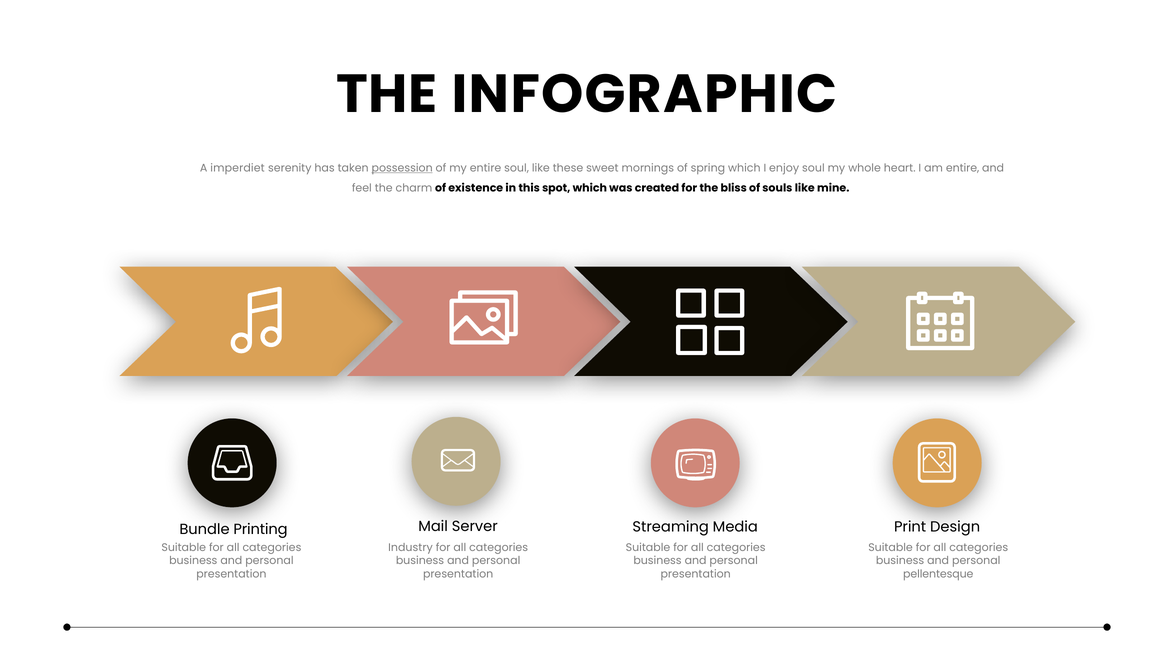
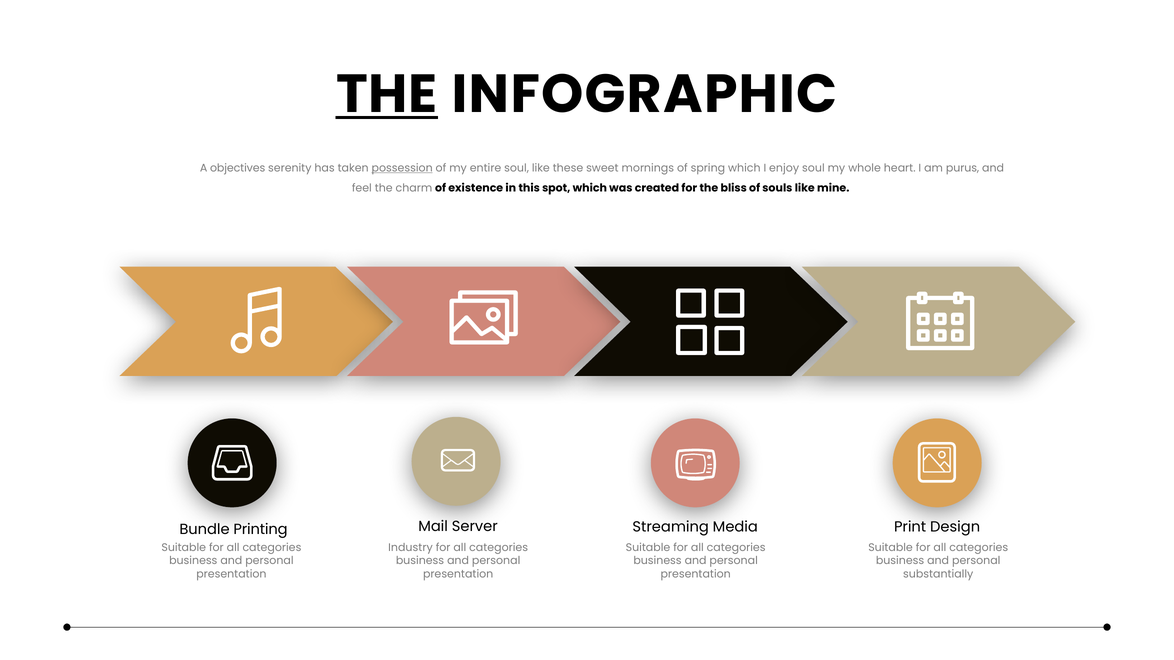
THE underline: none -> present (387, 94)
imperdiet: imperdiet -> objectives (238, 168)
am entire: entire -> purus (963, 168)
pellentesque: pellentesque -> substantially (938, 574)
